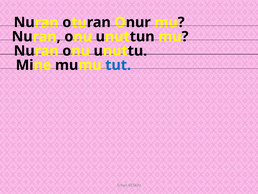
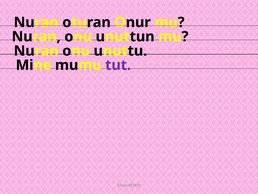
tut colour: blue -> purple (118, 65)
